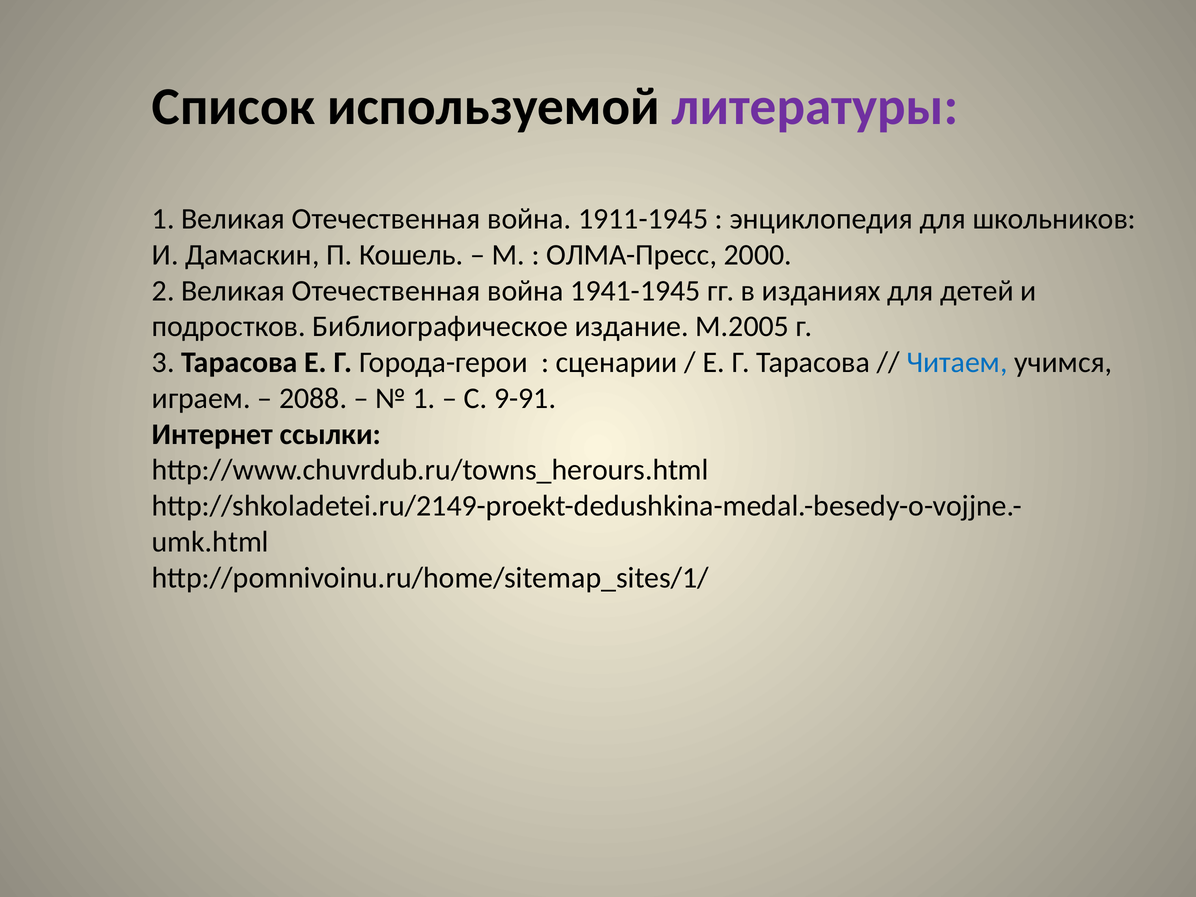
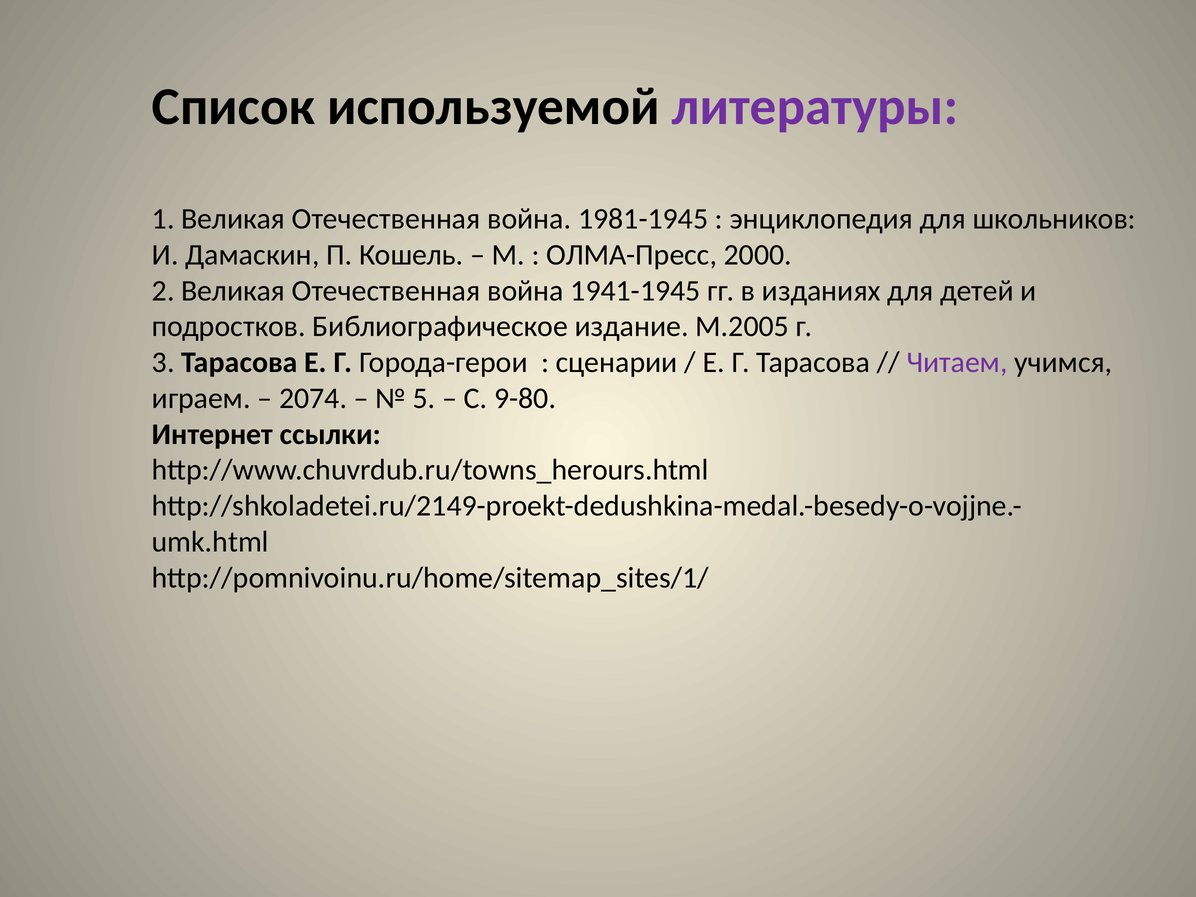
1911-1945: 1911-1945 -> 1981-1945 (643, 219)
Читаем colour: blue -> purple (957, 362)
2088: 2088 -> 2074 (313, 398)
1: 1 -> 5 (424, 398)
9-91: 9-91 -> 9-80 (525, 398)
